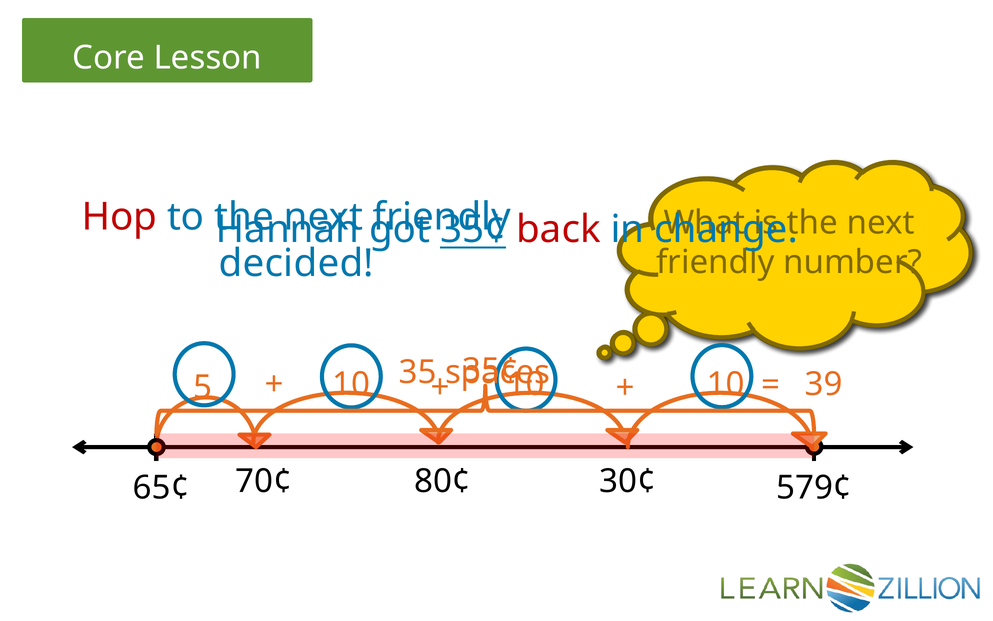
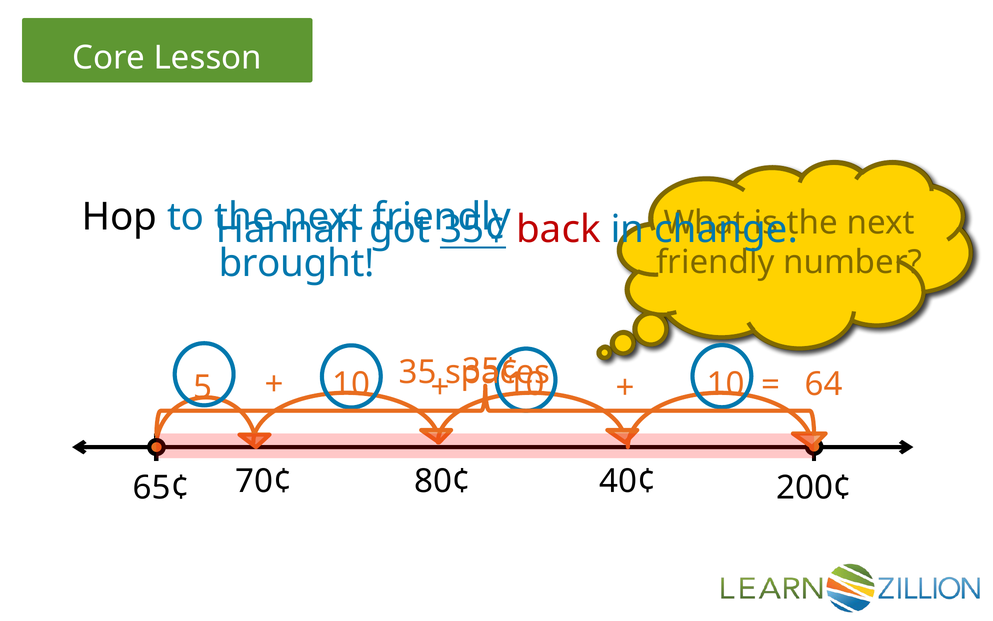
Hop colour: red -> black (119, 217)
decided: decided -> brought (297, 263)
39: 39 -> 64 (824, 384)
30¢: 30¢ -> 40¢ (628, 481)
579¢: 579¢ -> 200¢ (814, 488)
